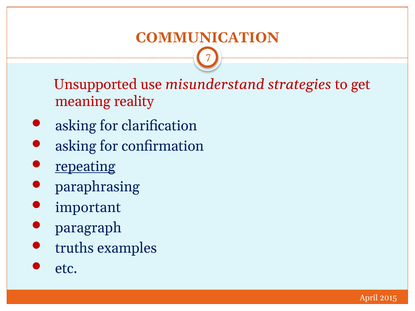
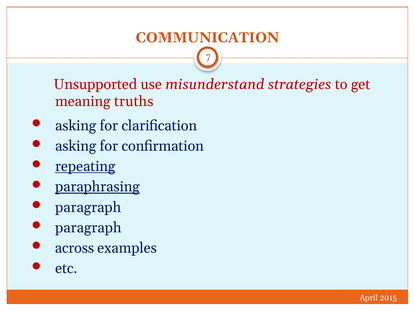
reality: reality -> truths (134, 102)
paraphrasing underline: none -> present (97, 187)
important: important -> paragraph (88, 207)
truths: truths -> across (74, 248)
